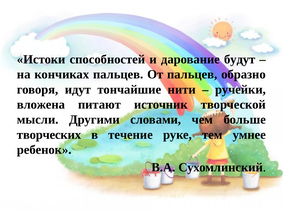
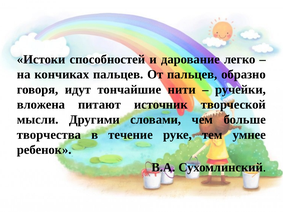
будут: будут -> легко (240, 59)
творческих: творческих -> творчества (49, 135)
